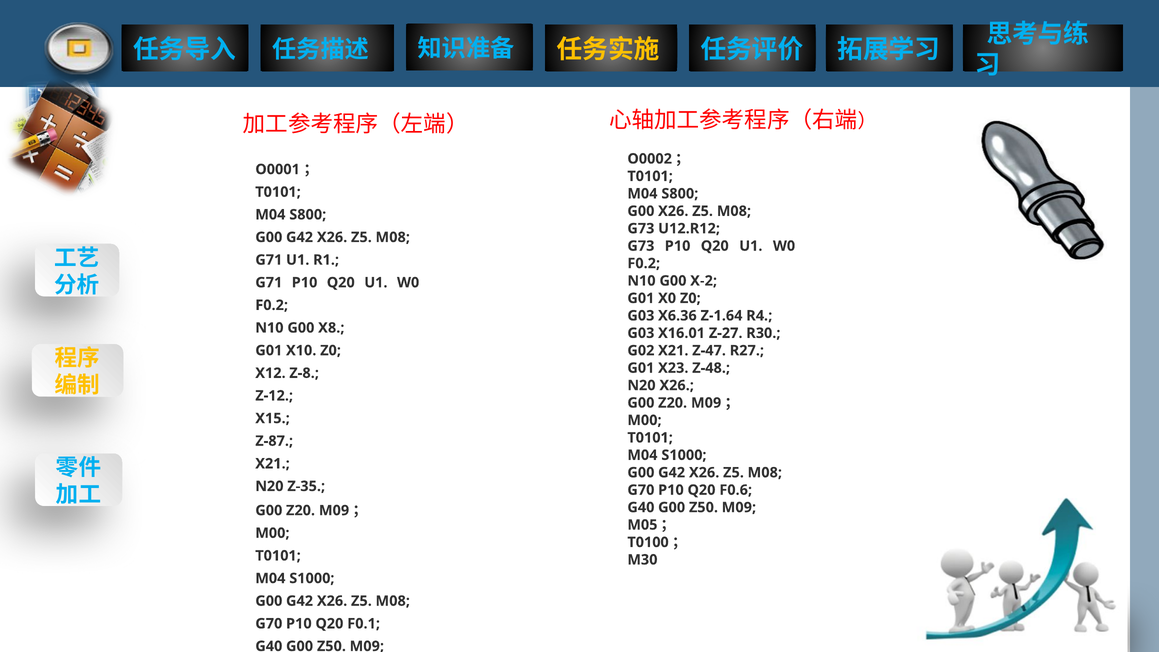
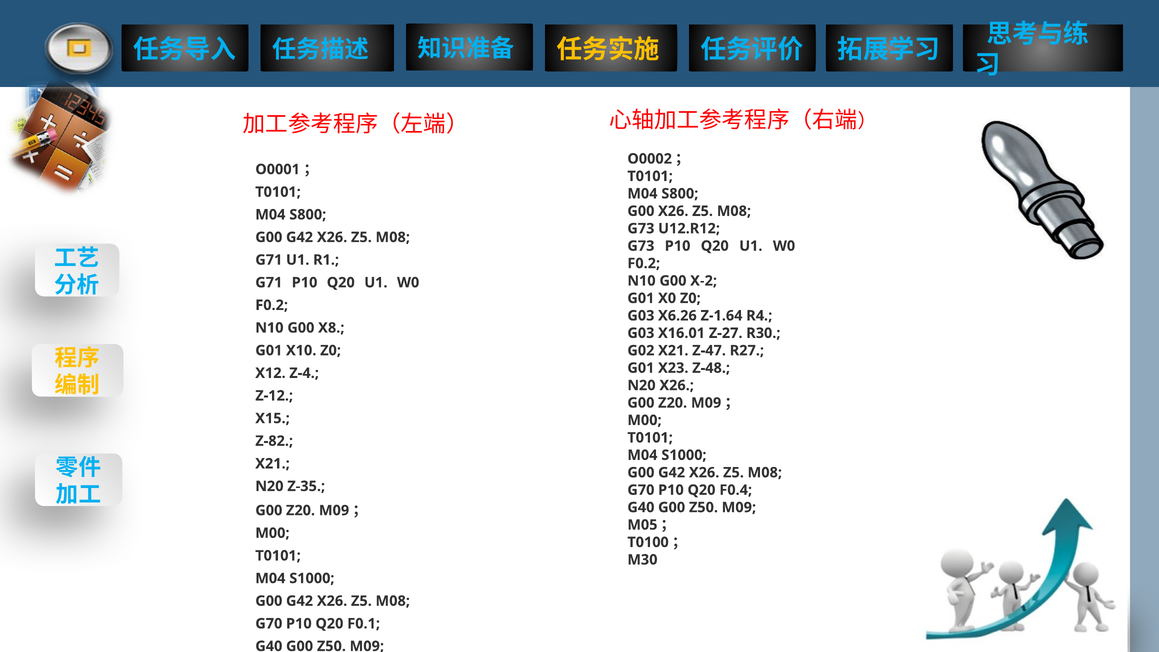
X6.36: X6.36 -> X6.26 (677, 316)
Z-8: Z-8 -> Z-4 (304, 373)
Z-87: Z-87 -> Z-82 (274, 441)
F0.6: F0.6 -> F0.4 (736, 490)
